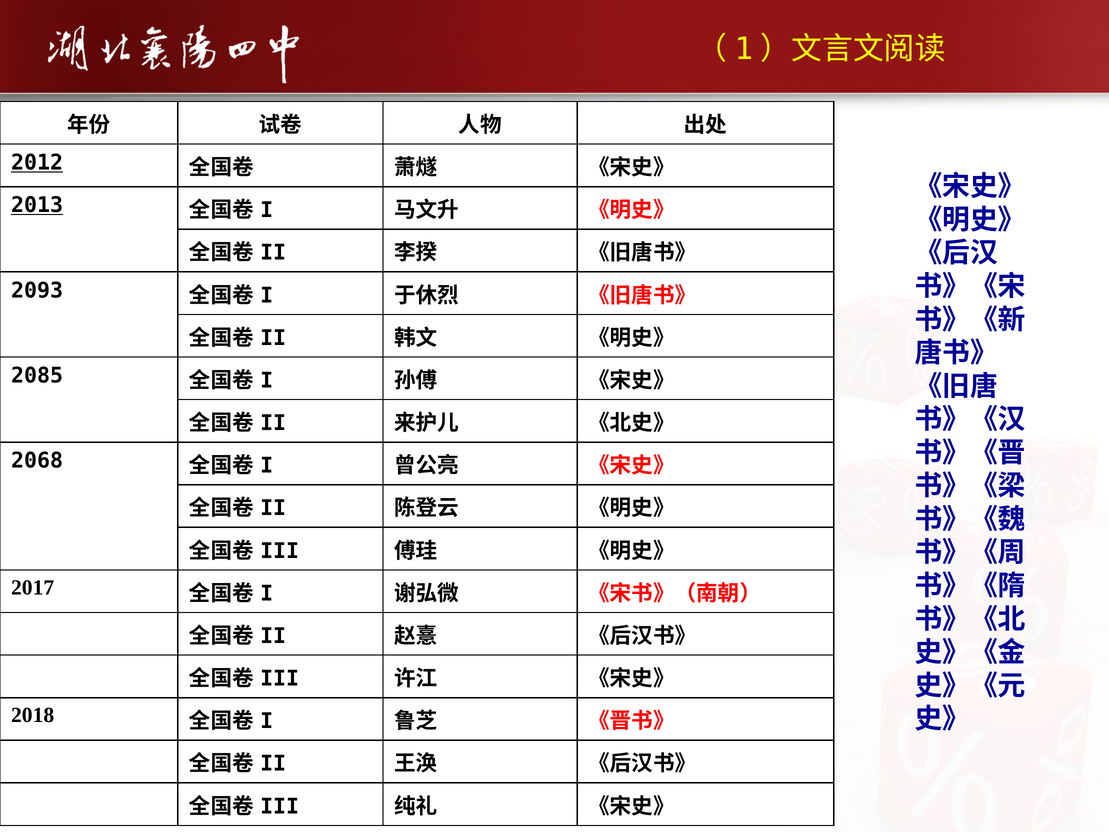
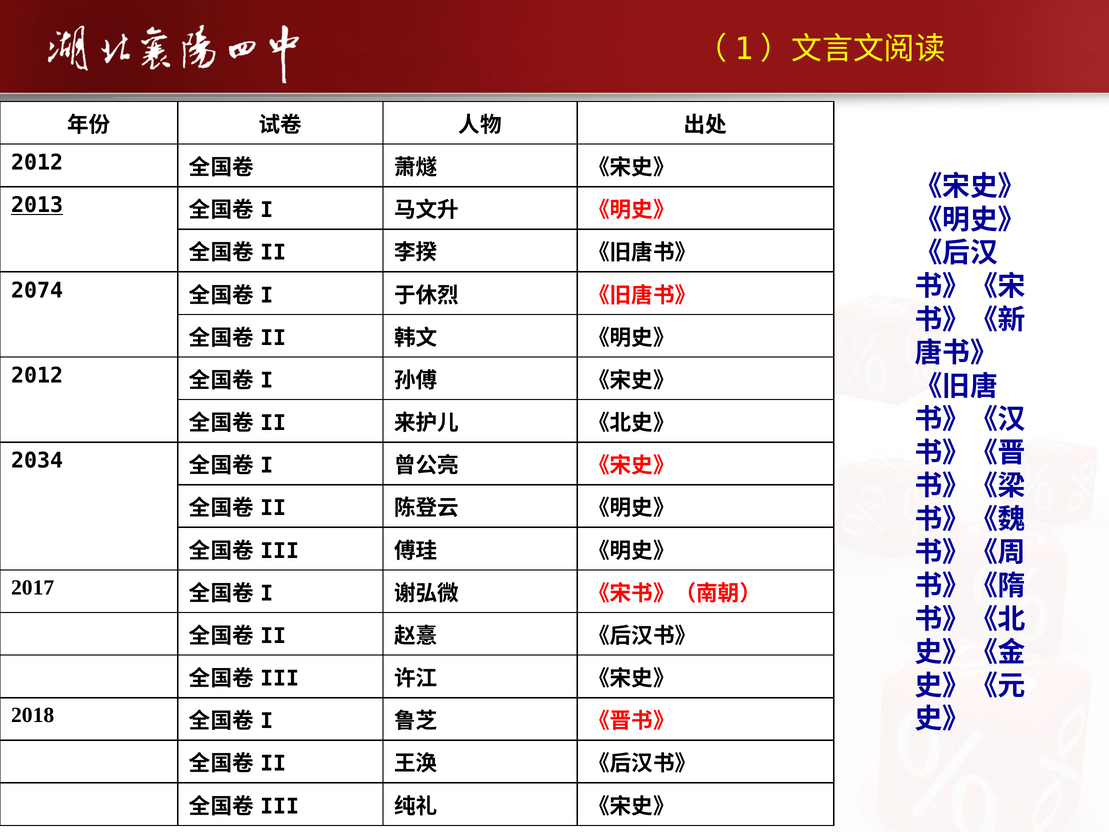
2012 underline: present -> none (37, 163)
2093: 2093 -> 2074 (37, 290)
2085: 2085 -> 2012 (37, 375)
2068: 2068 -> 2034 (37, 461)
